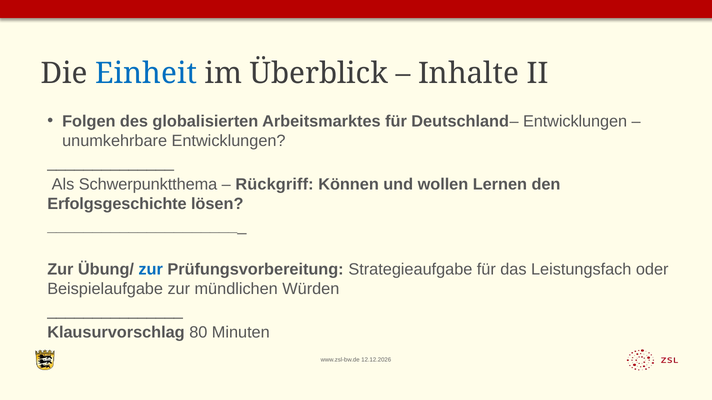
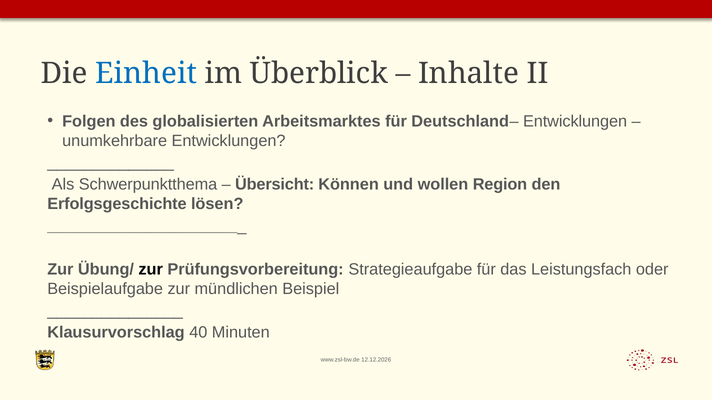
Rückgriff: Rückgriff -> Übersicht (275, 185)
Lernen: Lernen -> Region (500, 185)
zur colour: blue -> black (151, 270)
Würden: Würden -> Beispiel (311, 289)
80: 80 -> 40 (198, 333)
